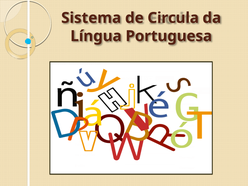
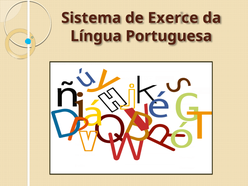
Circula: Circula -> Exerce (173, 18)
